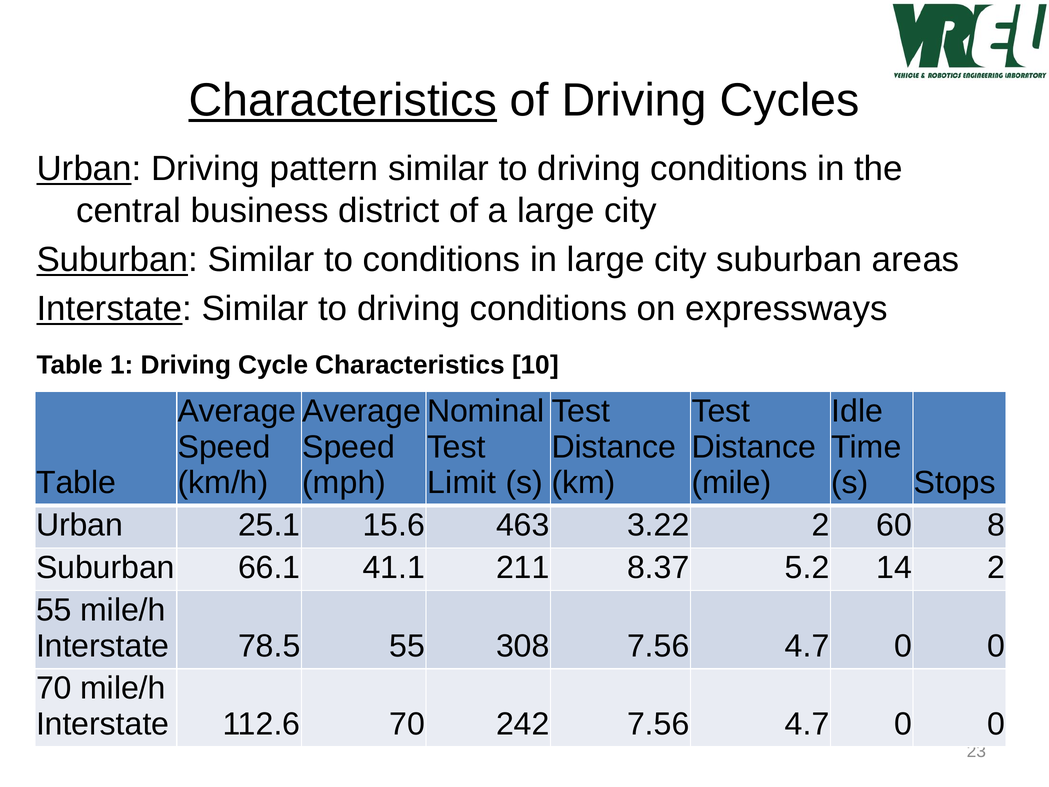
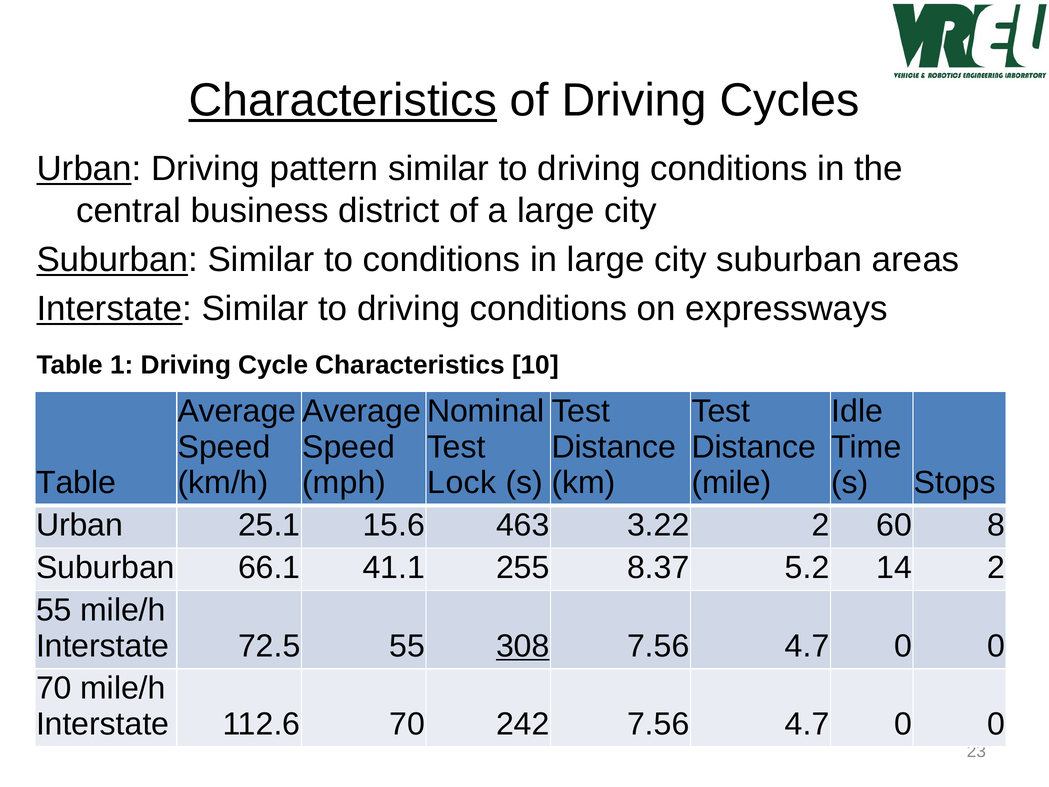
Limit: Limit -> Lock (462, 483)
211: 211 -> 255 (523, 568)
78.5: 78.5 -> 72.5 (269, 646)
308 underline: none -> present (523, 646)
